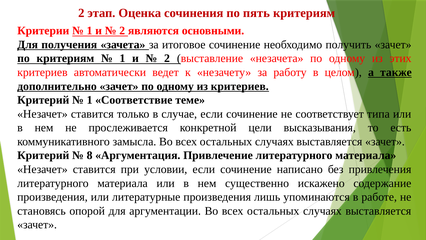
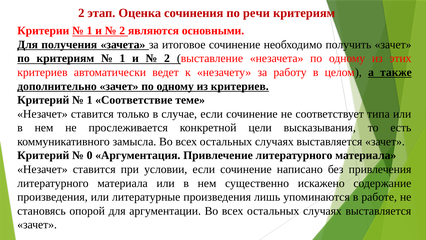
пять: пять -> речи (256, 13)
8: 8 -> 0 (90, 155)
